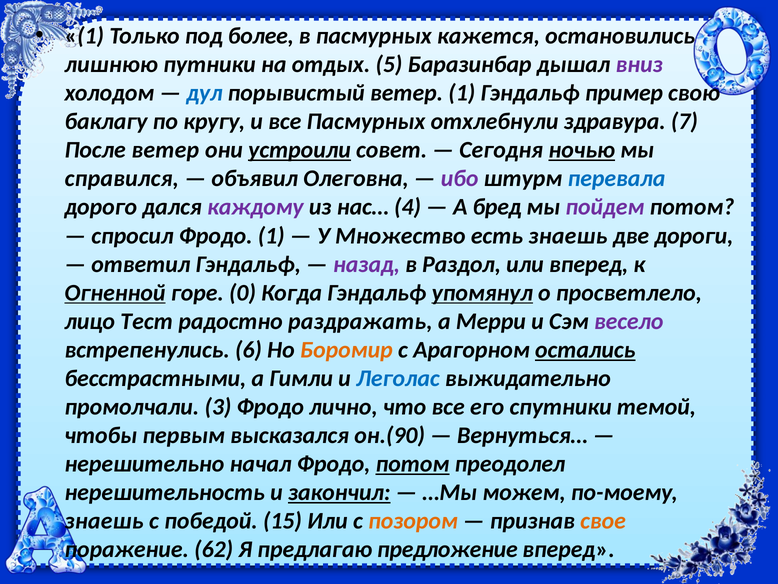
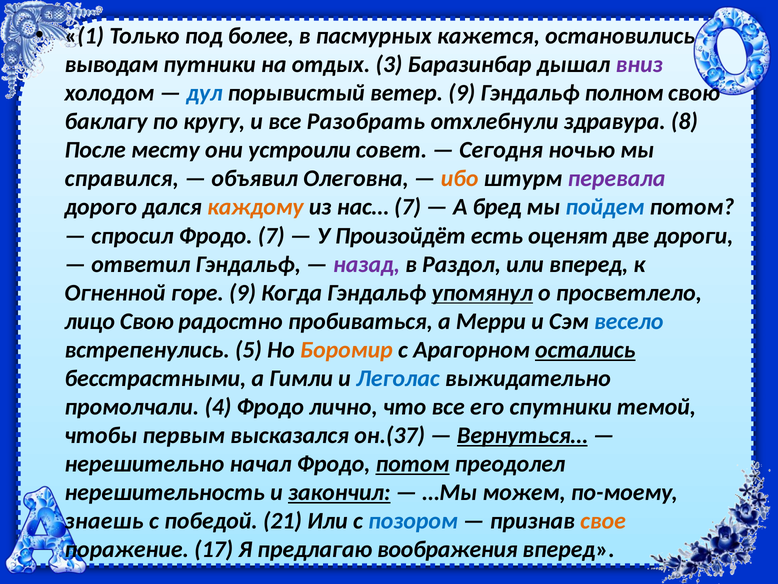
лишнюю: лишнюю -> выводам (111, 64)
5: 5 -> 3 (389, 64)
ветер 1: 1 -> 9 (462, 93)
пример: пример -> полном (624, 93)
все Пасмурных: Пасмурных -> Разобрать (366, 121)
7: 7 -> 8 (684, 121)
После ветер: ветер -> месту (165, 150)
устроили underline: present -> none (300, 150)
ночью underline: present -> none (582, 150)
ибо colour: purple -> orange (460, 178)
перевала colour: blue -> purple (616, 178)
каждому colour: purple -> orange (255, 207)
нас… 4: 4 -> 7 (408, 207)
пойдем colour: purple -> blue (605, 207)
Фродо 1: 1 -> 7 (271, 235)
Множество: Множество -> Произойдёт (400, 235)
есть знаешь: знаешь -> оценят (568, 235)
Огненной underline: present -> none (115, 293)
горе 0: 0 -> 9 (242, 293)
лицо Тест: Тест -> Свою (147, 321)
раздражать: раздражать -> пробиваться (360, 321)
весело colour: purple -> blue (629, 321)
6: 6 -> 5 (248, 350)
3: 3 -> 4 (218, 407)
он.(90: он.(90 -> он.(37 (390, 435)
Вернуться… underline: none -> present (522, 435)
15: 15 -> 21 (283, 521)
позором colour: orange -> blue (413, 521)
62: 62 -> 17 (214, 549)
предложение: предложение -> воображения (447, 549)
